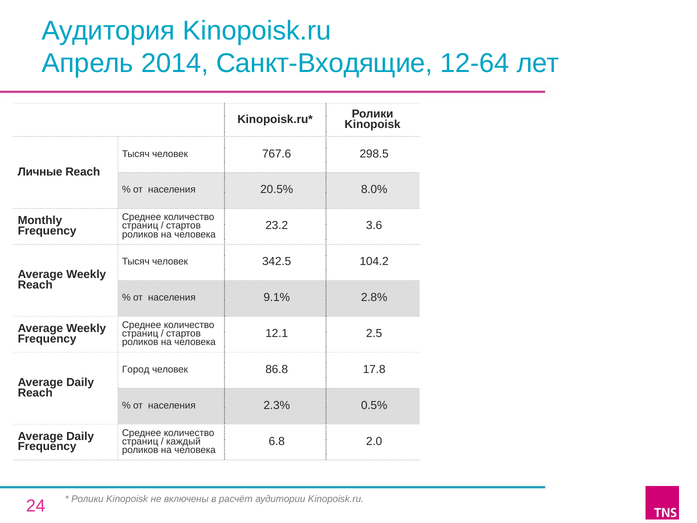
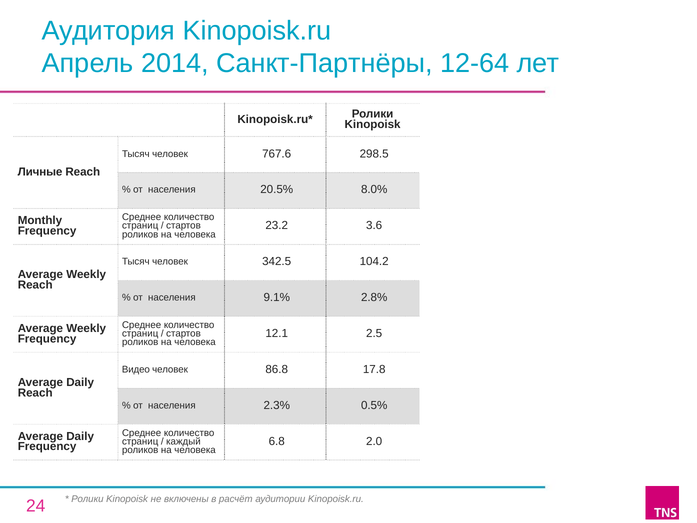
Санкт-Входящие: Санкт-Входящие -> Санкт-Партнёры (324, 63)
Город: Город -> Видео (136, 369)
